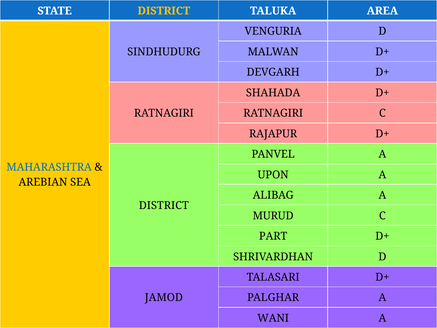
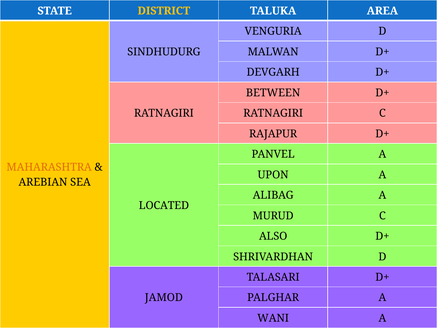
SHAHADA: SHAHADA -> BETWEEN (273, 93)
MAHARASHTRA colour: blue -> orange (49, 167)
DISTRICT: DISTRICT -> LOCATED (164, 205)
PART: PART -> ALSO (273, 236)
